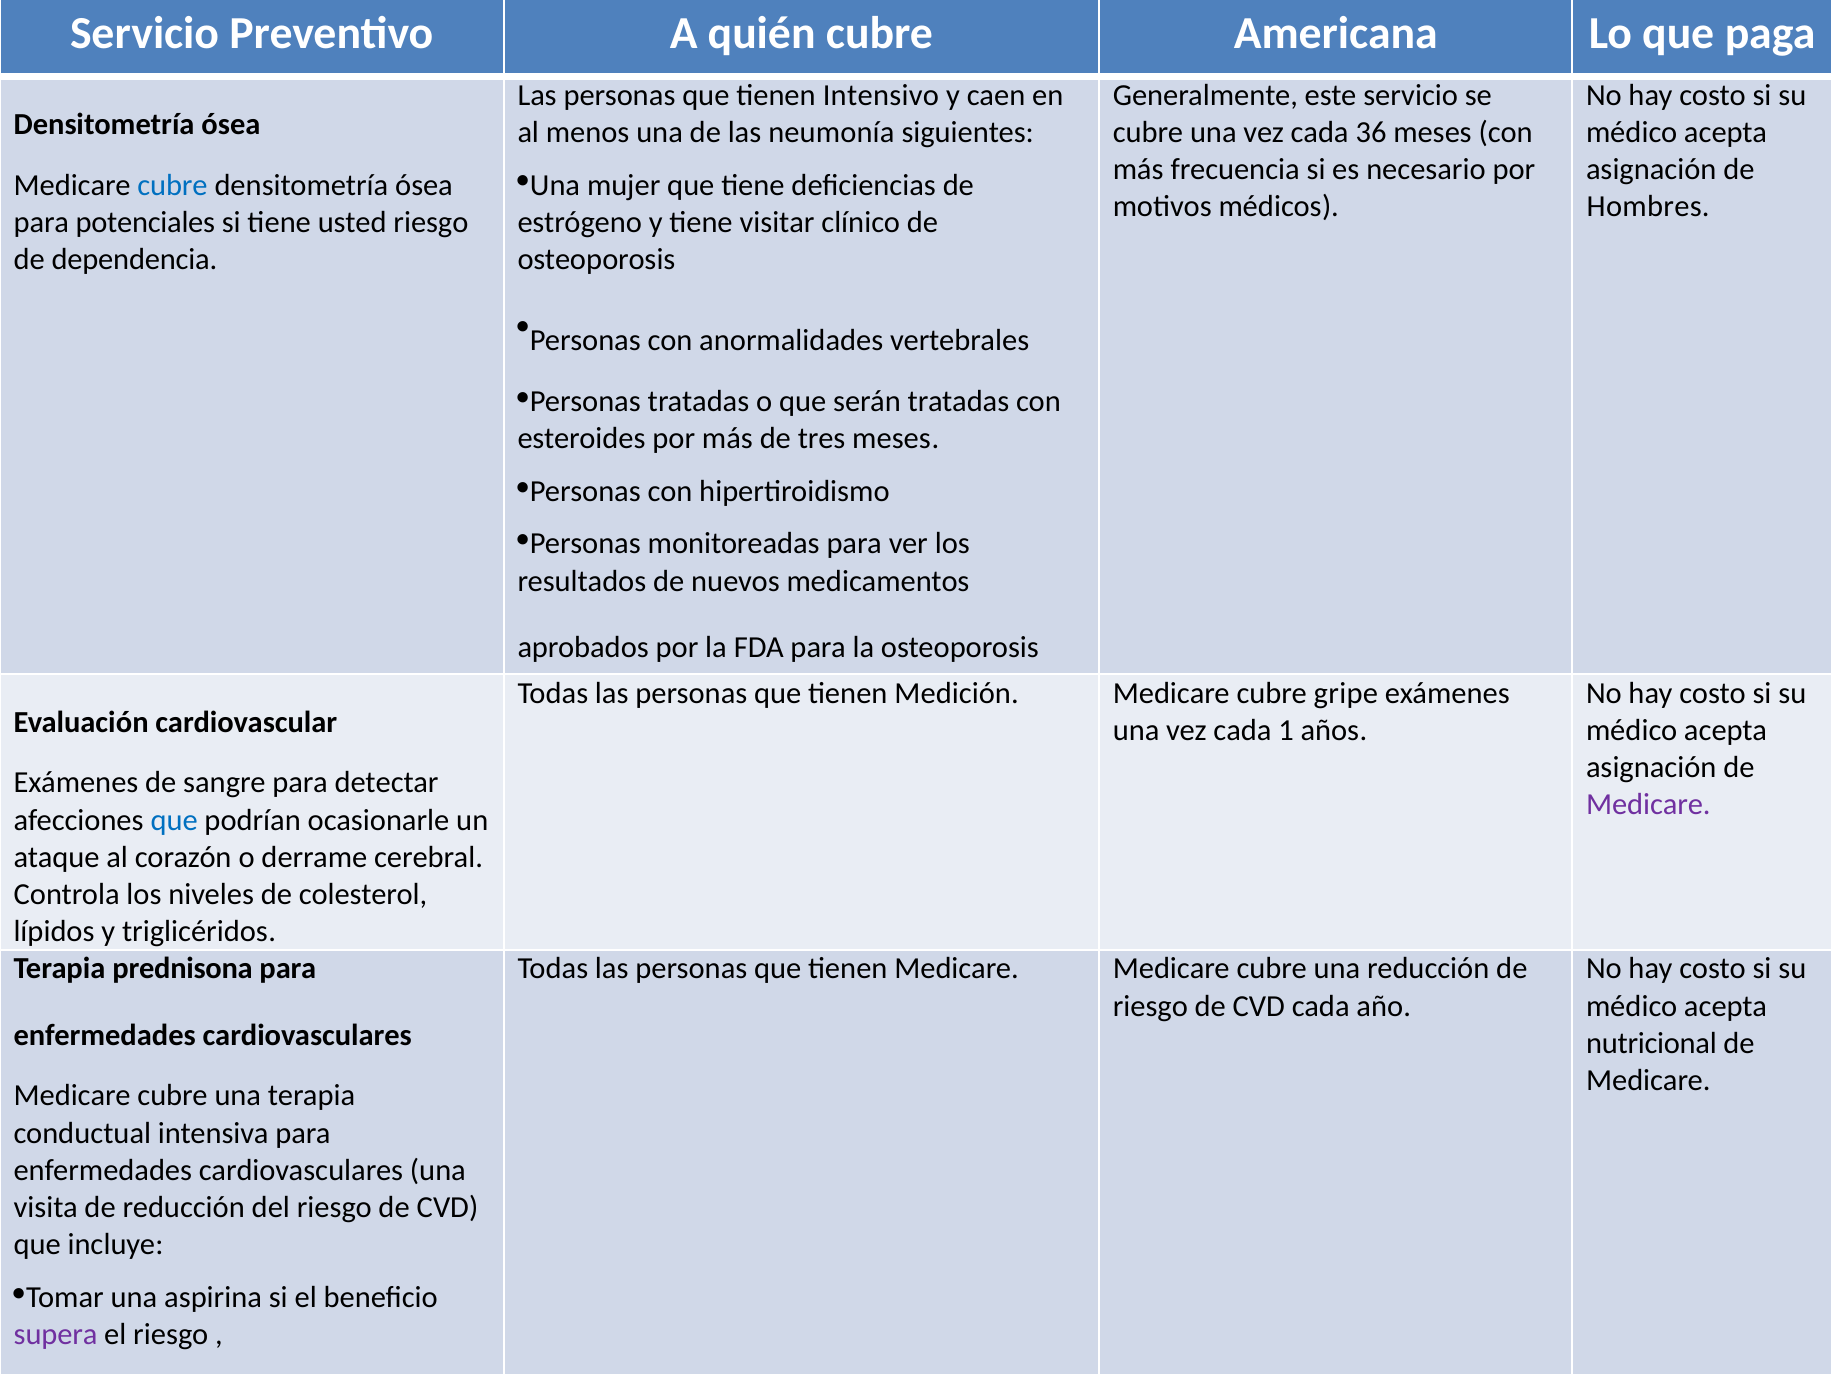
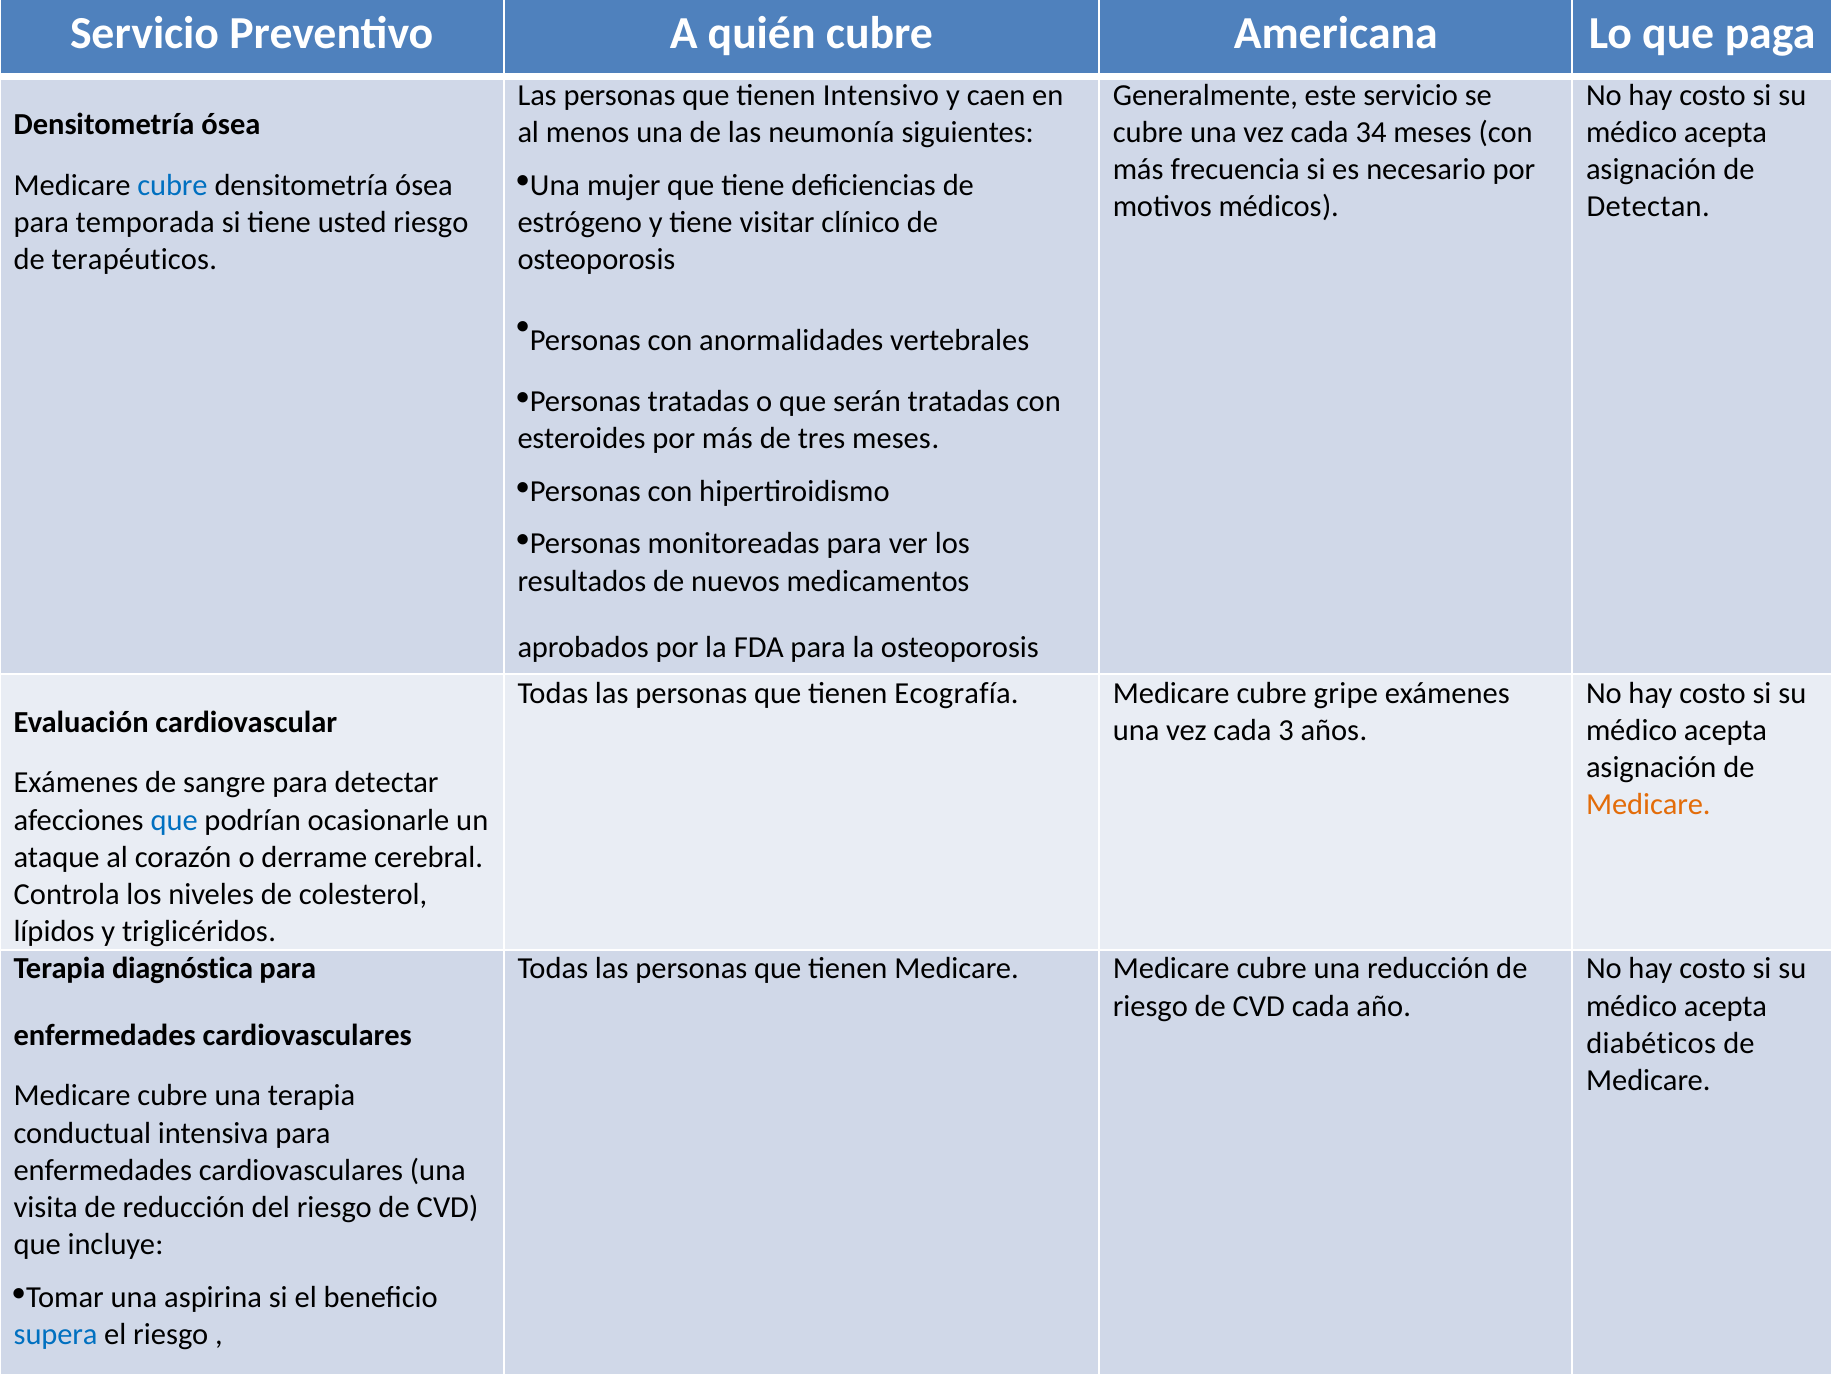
36: 36 -> 34 (1371, 132)
Hombres: Hombres -> Detectan (1648, 207)
potenciales: potenciales -> temporada (145, 222)
dependencia: dependencia -> terapéuticos (134, 259)
Medición: Medición -> Ecografía (957, 693)
1: 1 -> 3 (1286, 730)
Medicare colour: purple -> orange (1648, 805)
prednisona: prednisona -> diagnóstica (183, 969)
nutricional: nutricional -> diabéticos (1651, 1043)
supera colour: purple -> blue (56, 1335)
